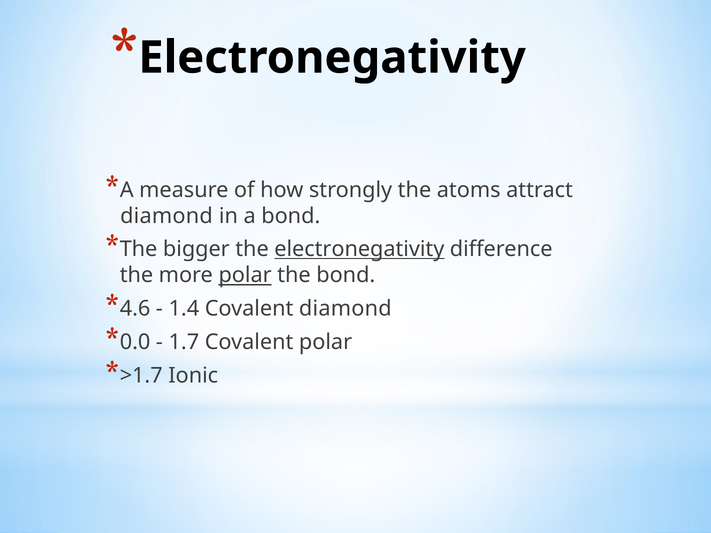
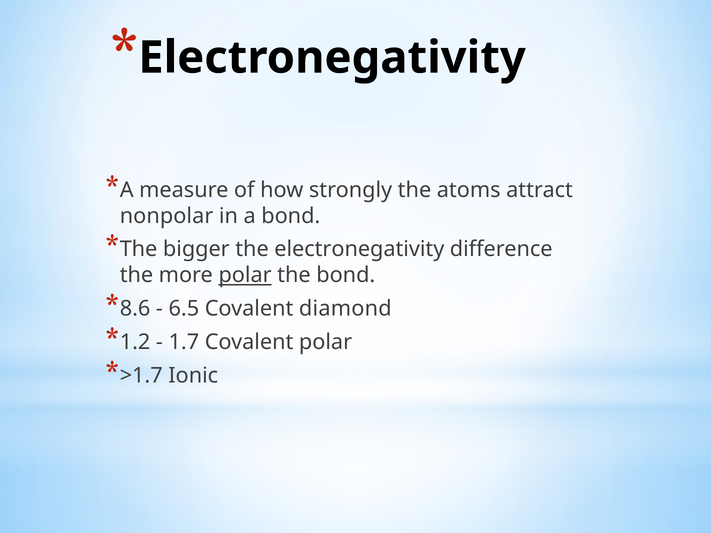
diamond: diamond -> nonpolar (167, 216)
electronegativity underline: present -> none (359, 249)
4.6: 4.6 -> 8.6 (135, 309)
1.4: 1.4 -> 6.5 (184, 309)
0.0: 0.0 -> 1.2 (135, 342)
